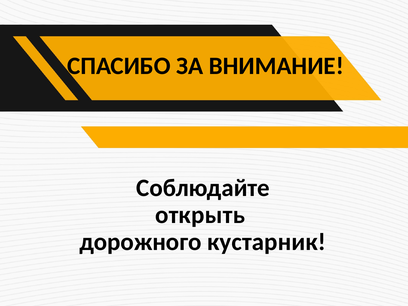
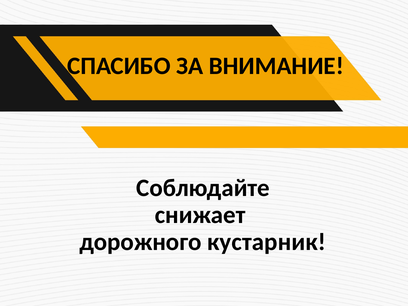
открыть: открыть -> снижает (200, 215)
